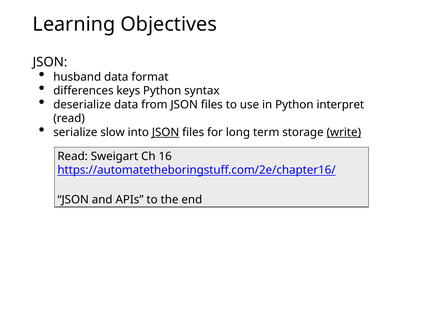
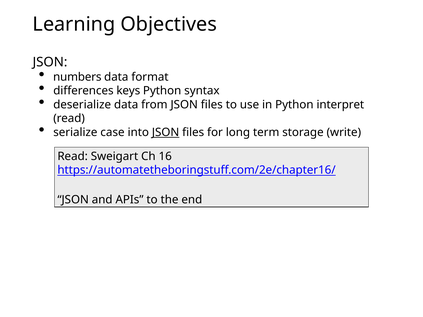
husband: husband -> numbers (77, 77)
slow: slow -> case (113, 132)
write underline: present -> none (344, 132)
